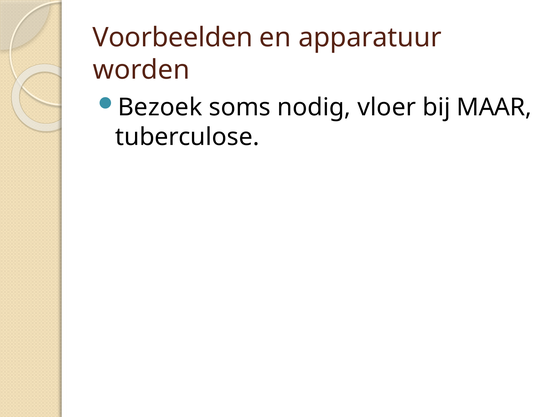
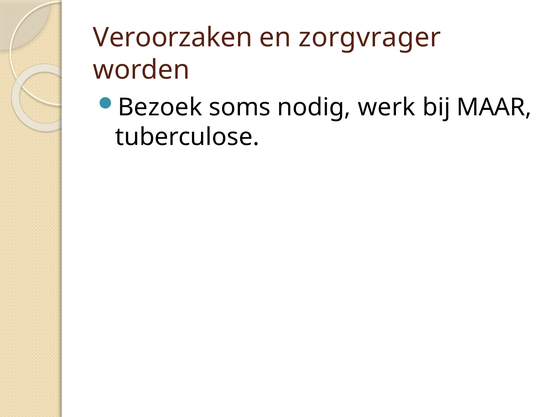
Voorbeelden: Voorbeelden -> Veroorzaken (173, 38)
apparatuur: apparatuur -> zorgvrager (370, 38)
vloer: vloer -> werk (387, 108)
